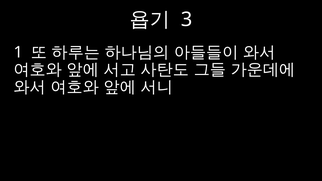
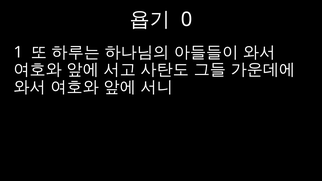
3: 3 -> 0 (187, 19)
